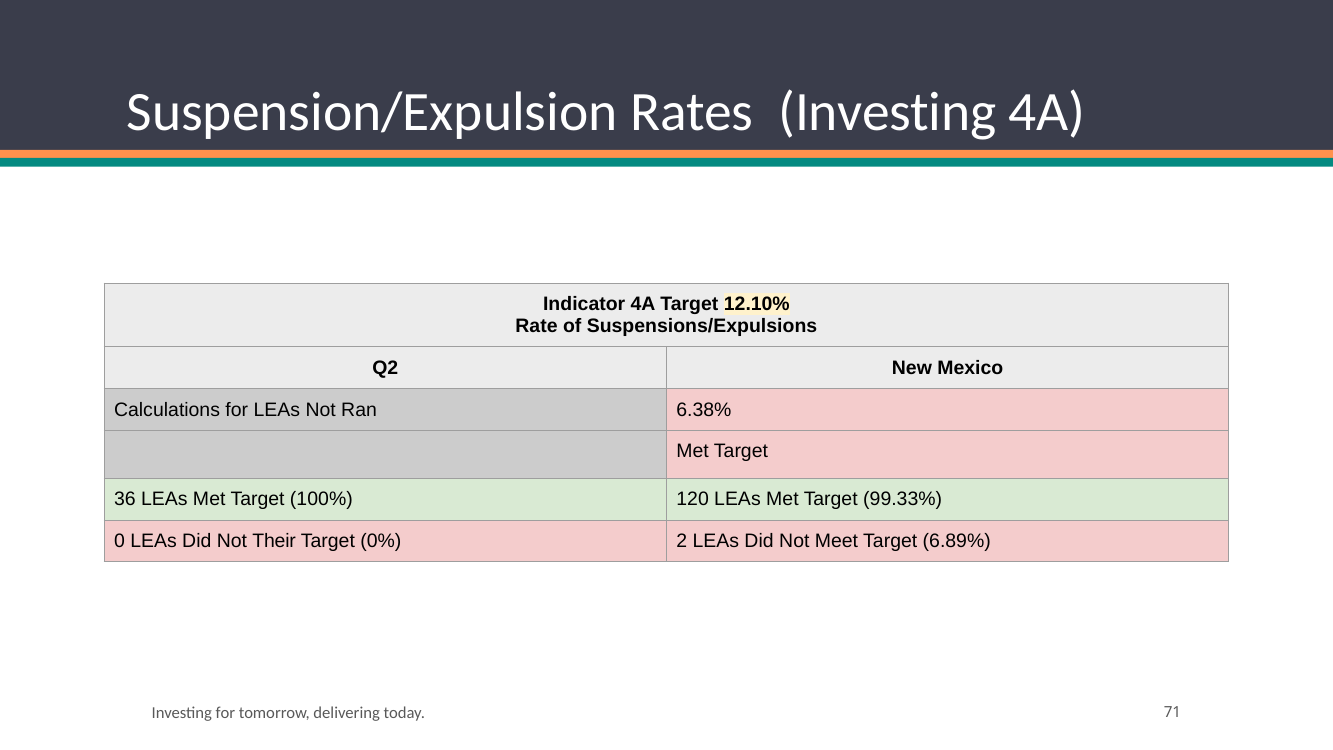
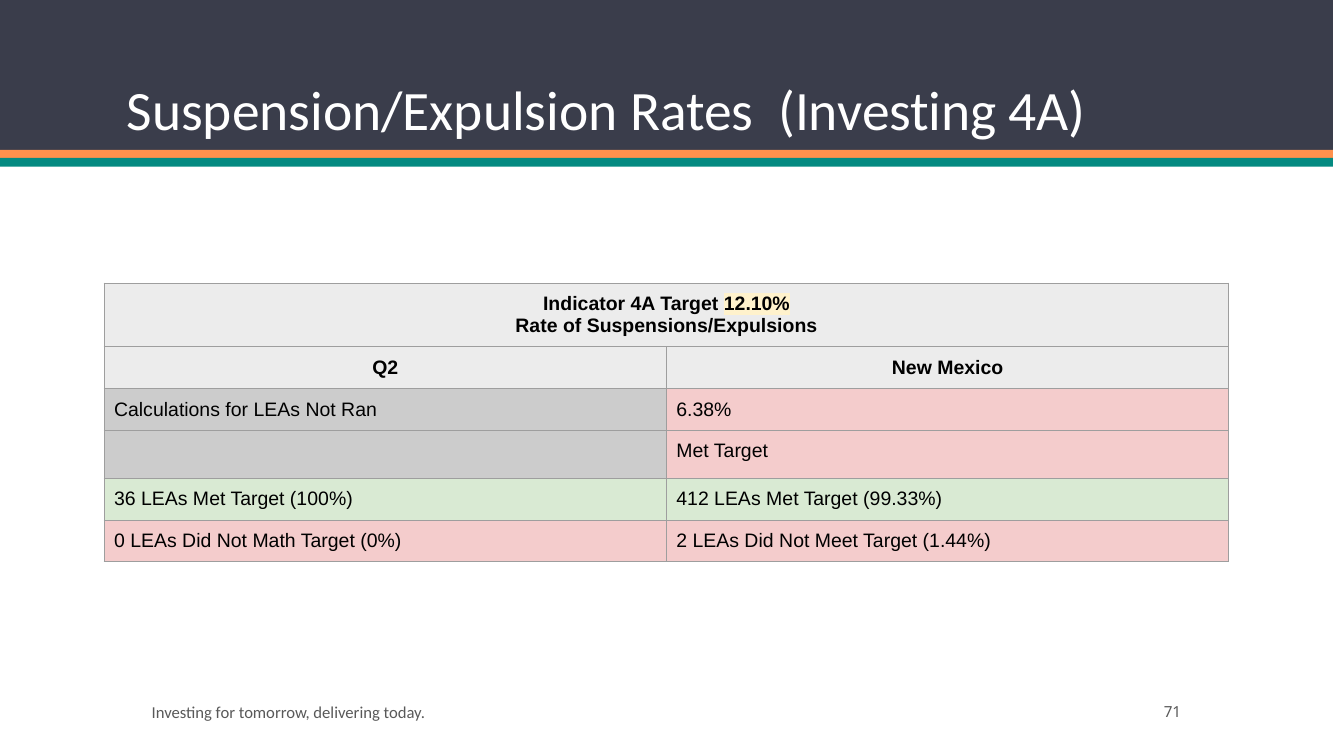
120: 120 -> 412 (693, 499)
Their: Their -> Math (274, 541)
6.89%: 6.89% -> 1.44% (957, 541)
